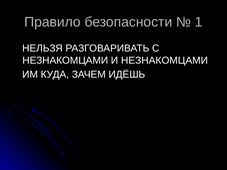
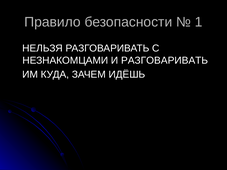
И НЕЗНАКОМЦАМИ: НЕЗНАКОМЦАМИ -> РАЗГОВАРИВАТЬ (165, 60)
